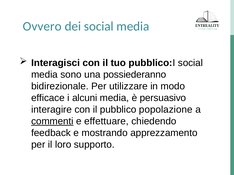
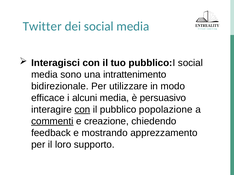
Ovvero: Ovvero -> Twitter (42, 26)
possiederanno: possiederanno -> intrattenimento (135, 75)
con underline: none -> present (82, 110)
effettuare: effettuare -> creazione (106, 122)
